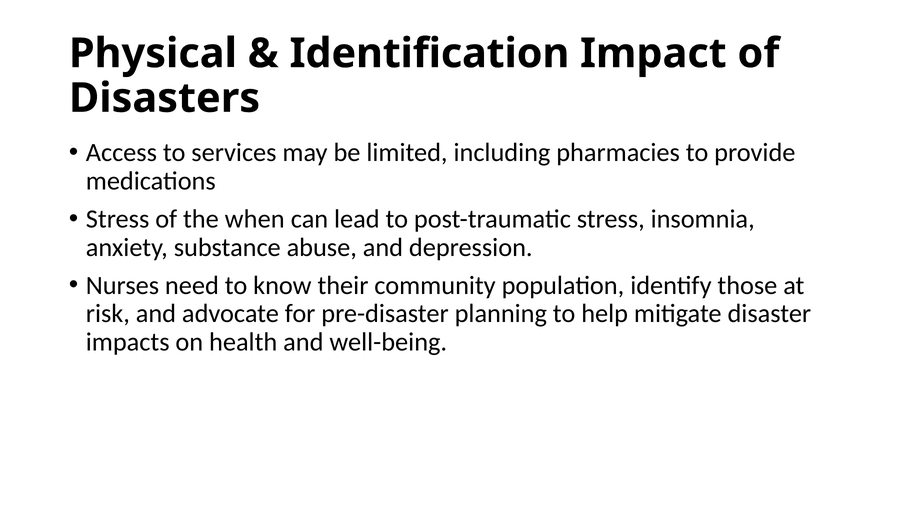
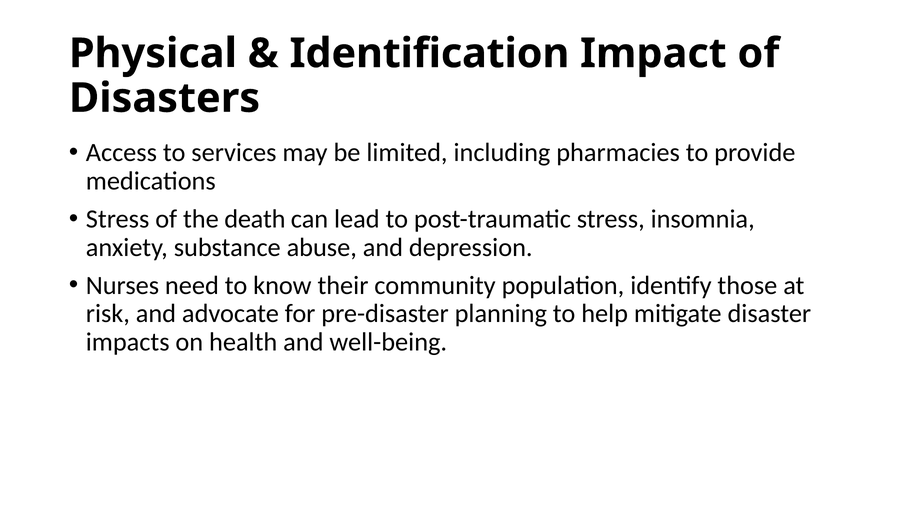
when: when -> death (255, 219)
